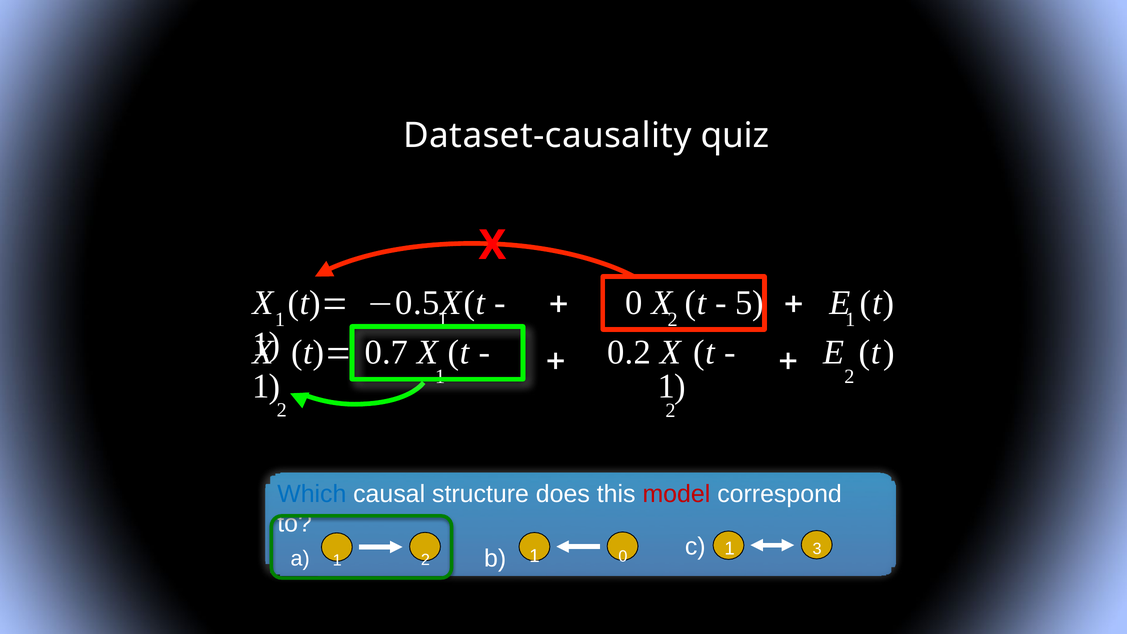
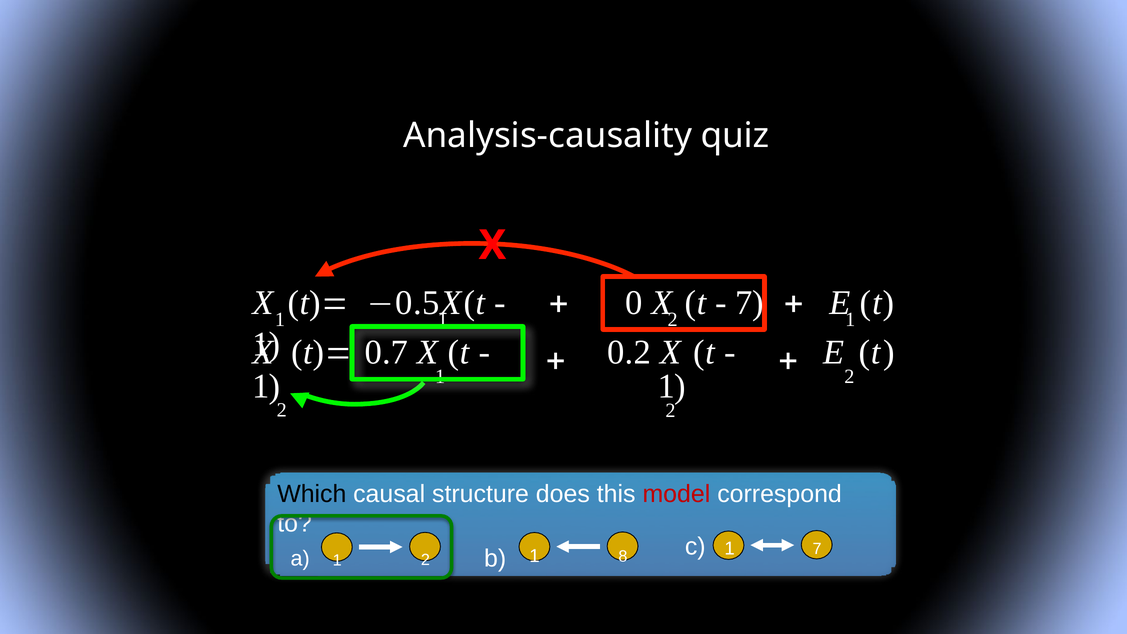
Dataset-causality: Dataset-causality -> Analysis-causality (548, 135)
5: 5 -> 7 (749, 303)
Which colour: blue -> black (312, 494)
1 0: 0 -> 8 (623, 556)
1 3: 3 -> 7 (817, 549)
